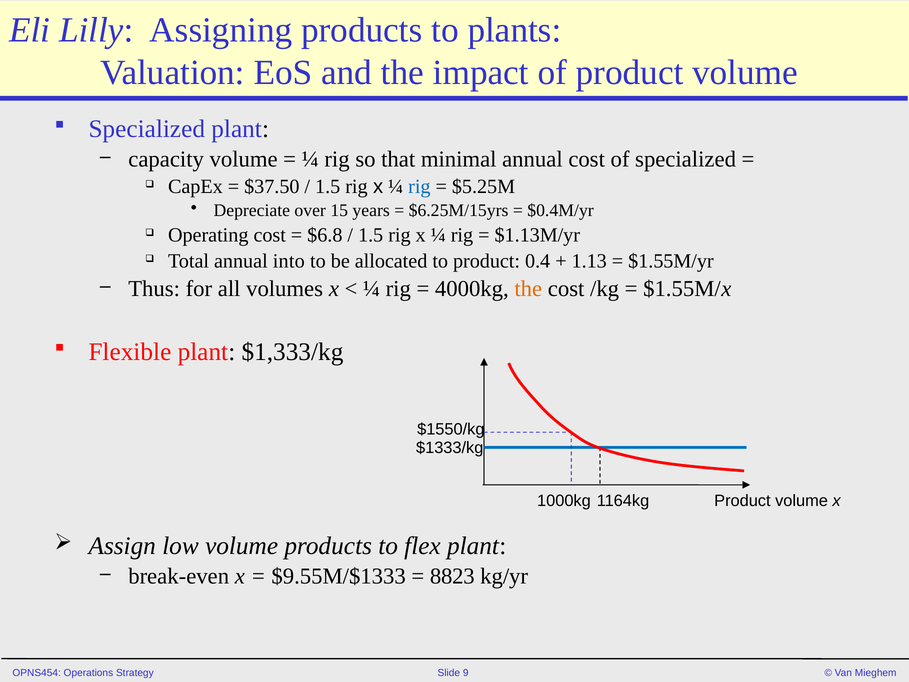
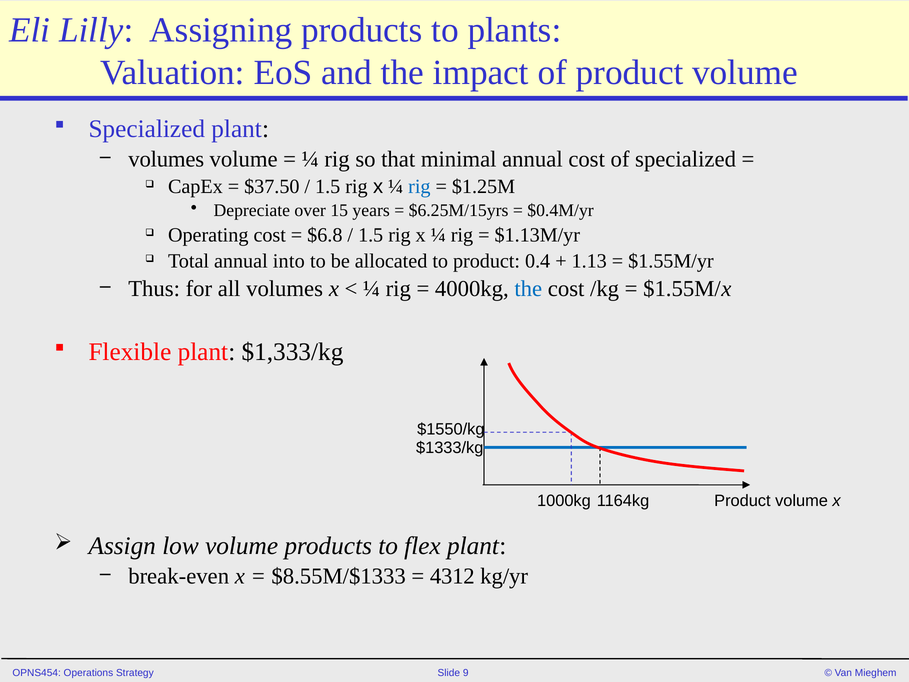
capacity: capacity -> volumes (166, 159)
$5.25M: $5.25M -> $1.25M (483, 187)
the colour: orange -> blue (528, 289)
$9.55M/$1333: $9.55M/$1333 -> $8.55M/$1333 (339, 576)
8823: 8823 -> 4312 (452, 576)
